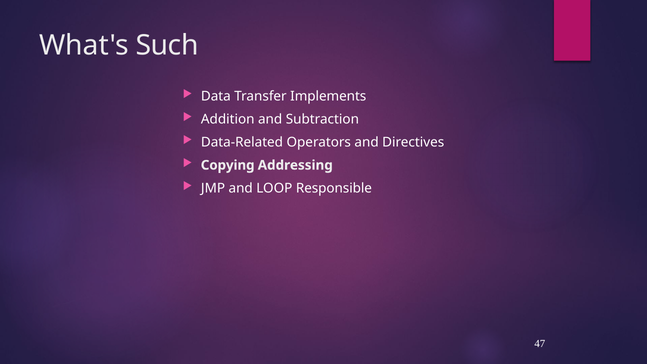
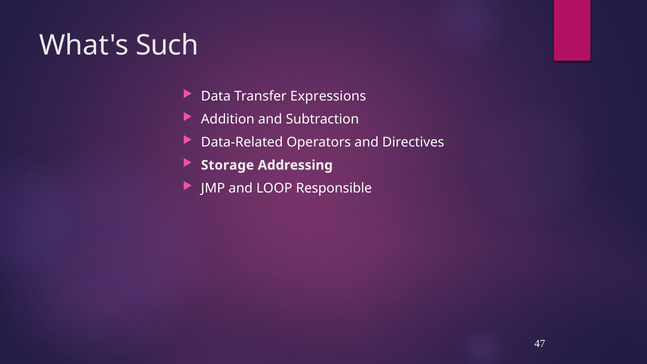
Implements: Implements -> Expressions (328, 96)
Copying: Copying -> Storage (228, 165)
